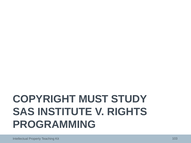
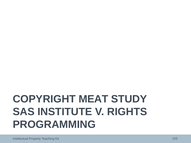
MUST: MUST -> MEAT (93, 99)
